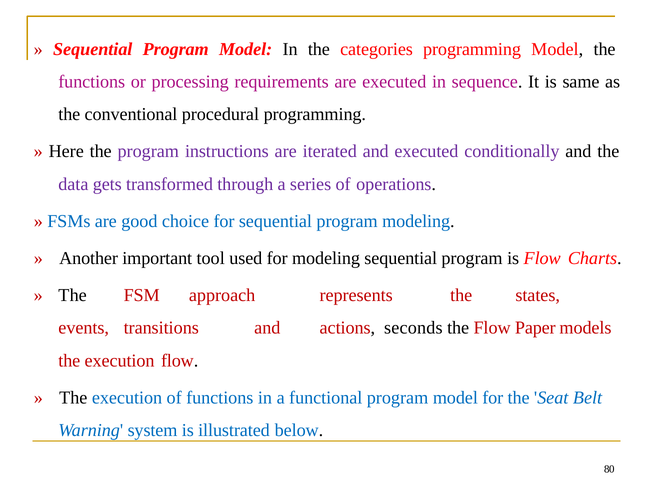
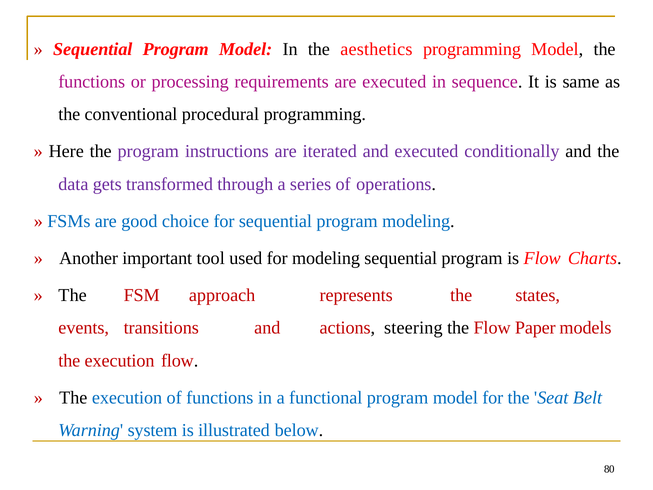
categories: categories -> aesthetics (376, 49)
seconds: seconds -> steering (413, 328)
